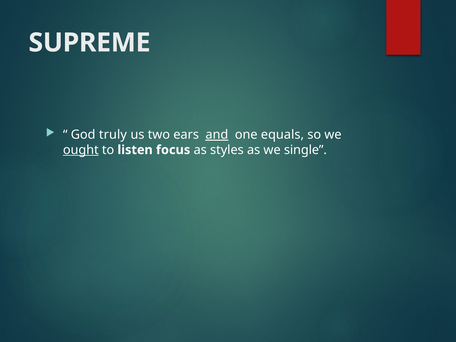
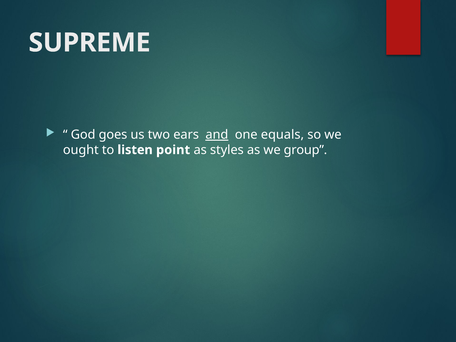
truly: truly -> goes (113, 135)
ought underline: present -> none (81, 150)
focus: focus -> point (173, 150)
single: single -> group (305, 150)
